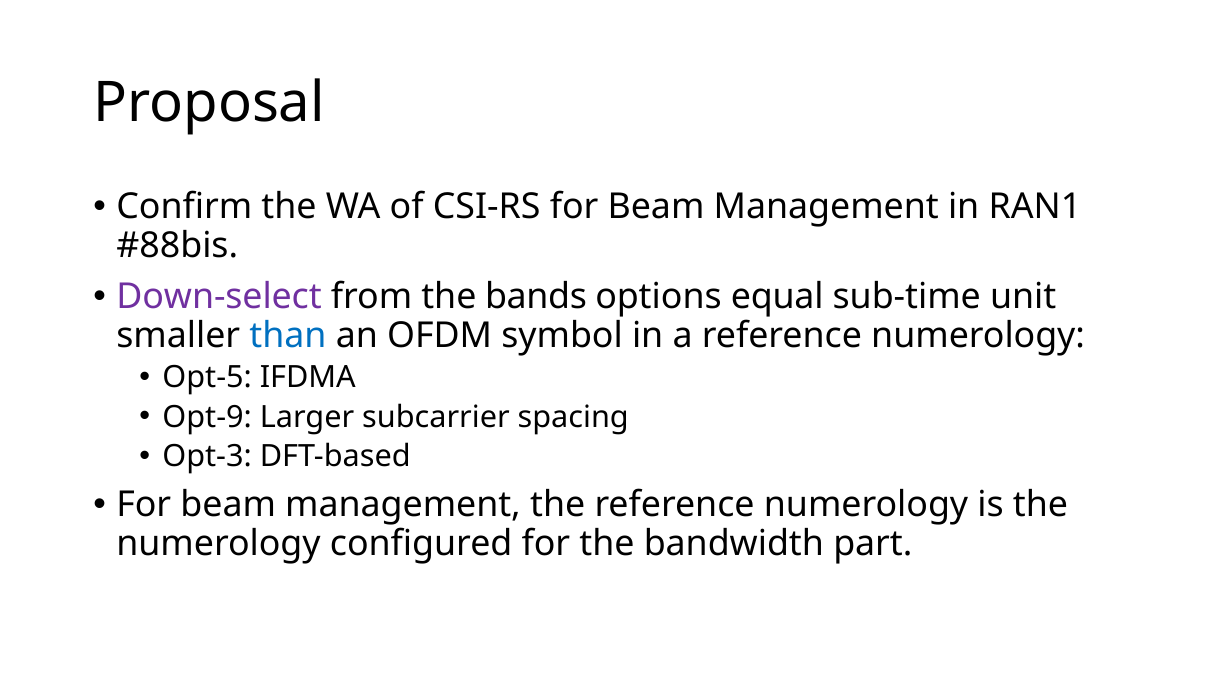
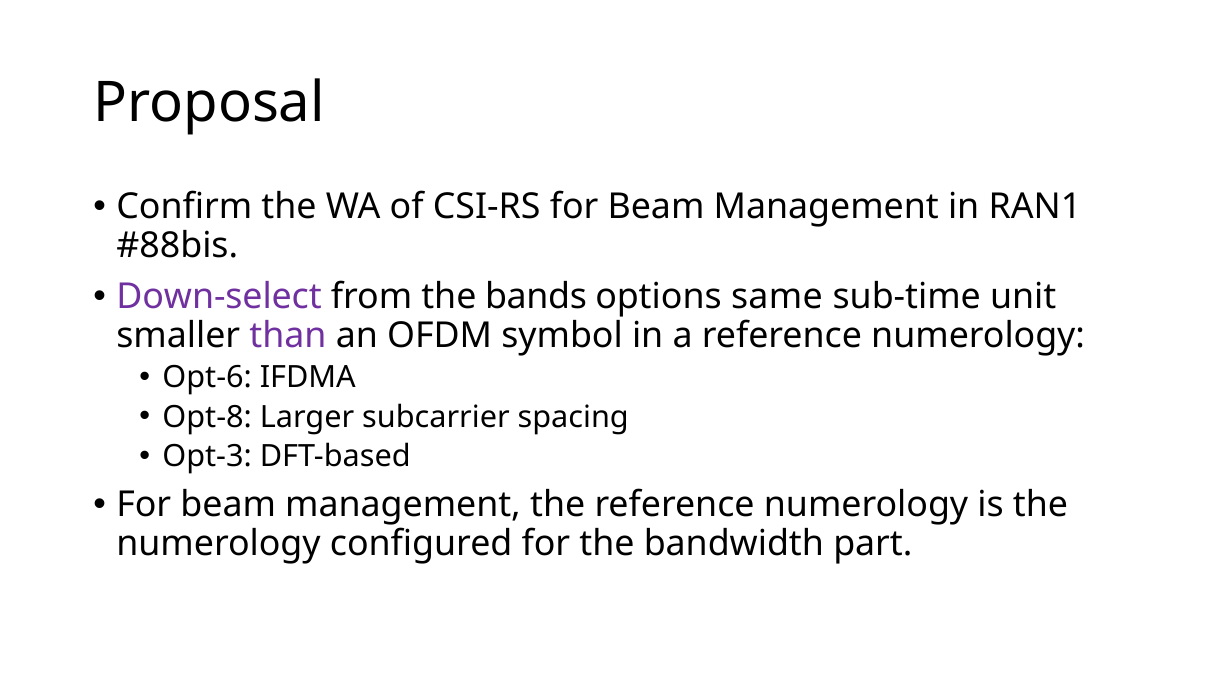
equal: equal -> same (777, 297)
than colour: blue -> purple (288, 336)
Opt-5: Opt-5 -> Opt-6 (207, 378)
Opt-9: Opt-9 -> Opt-8 (207, 417)
